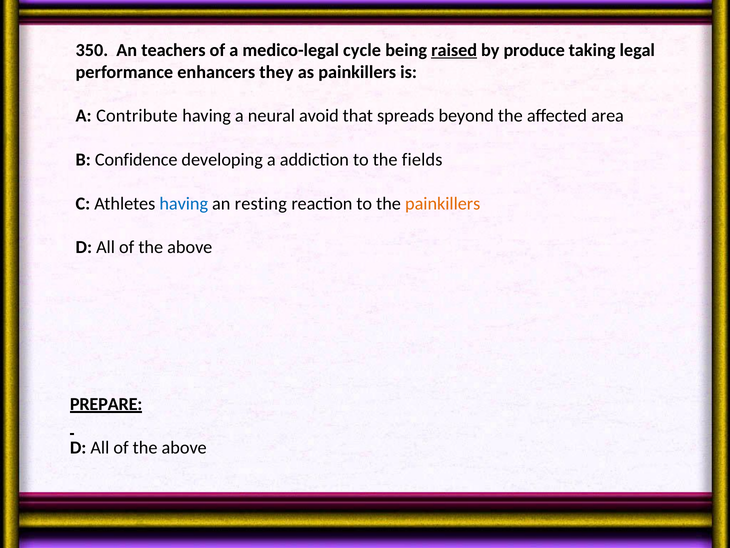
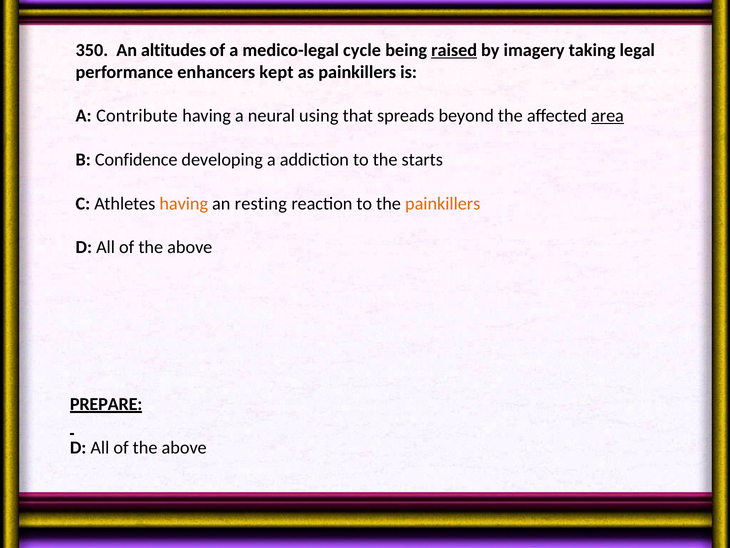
teachers: teachers -> altitudes (174, 50)
produce: produce -> imagery (534, 50)
they: they -> kept (276, 72)
avoid: avoid -> using (319, 116)
area underline: none -> present (608, 116)
fields: fields -> starts (422, 160)
having colour: blue -> orange (184, 203)
